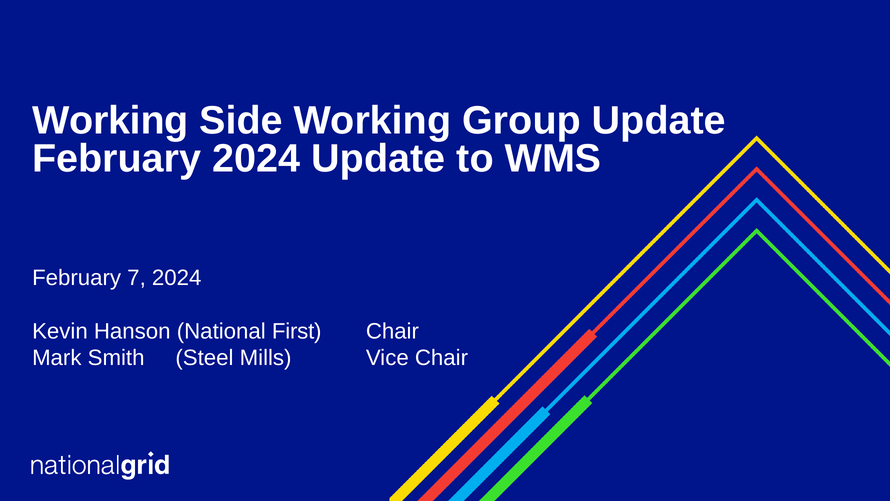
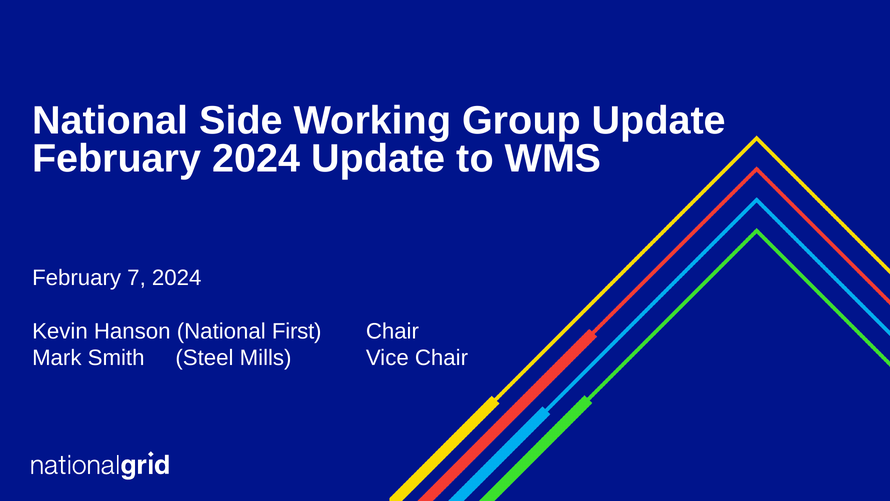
Working: Working -> National (110, 120)
